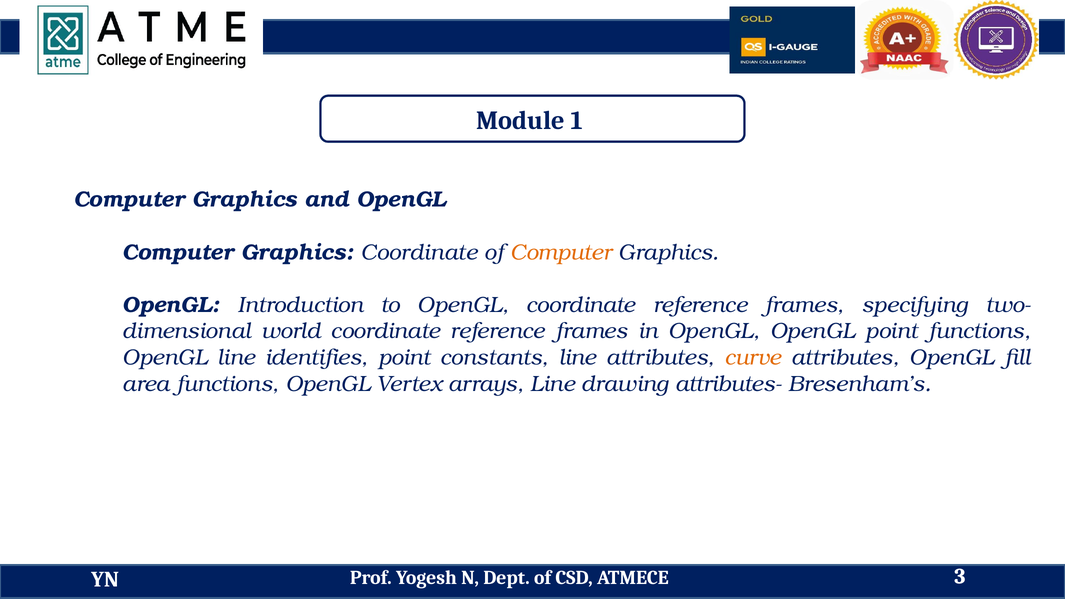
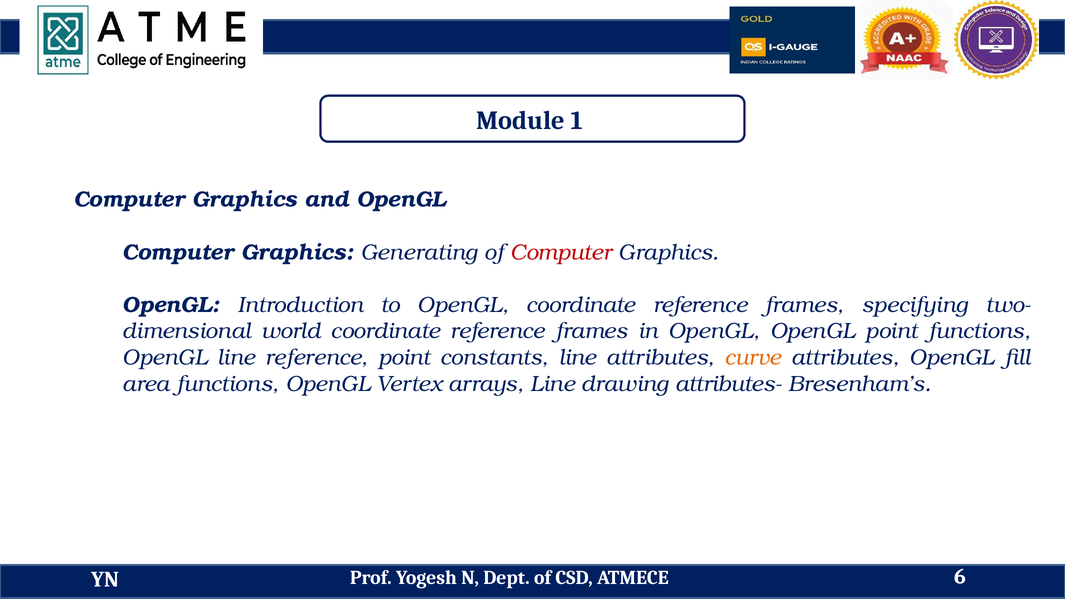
Graphics Coordinate: Coordinate -> Generating (419, 252)
Computer colour: orange -> red (561, 252)
line identifies: identifies -> reference (317, 357)
3: 3 -> 6 (960, 576)
